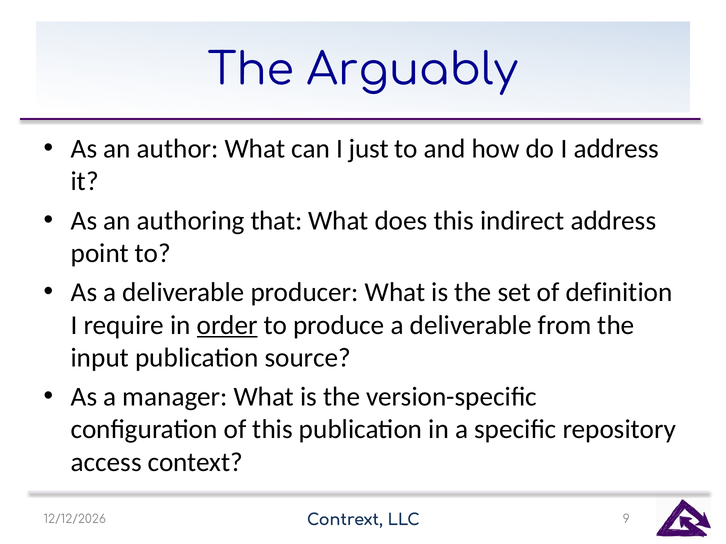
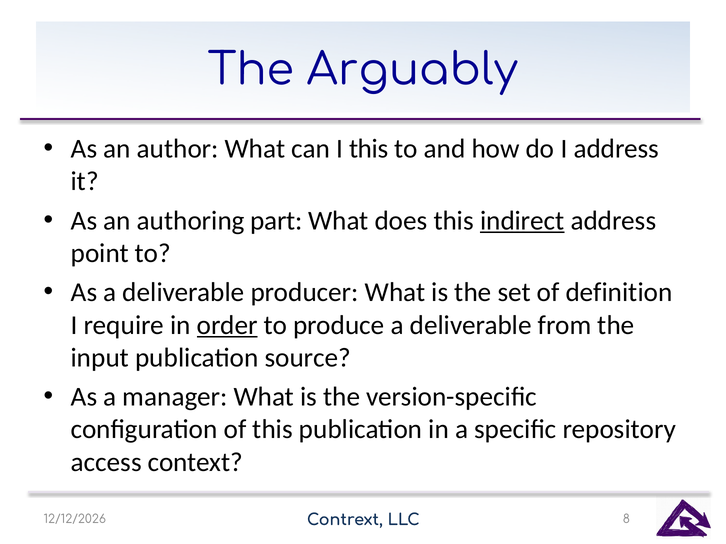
I just: just -> this (369, 149)
that: that -> part (277, 221)
indirect underline: none -> present (522, 221)
9: 9 -> 8 (626, 520)
